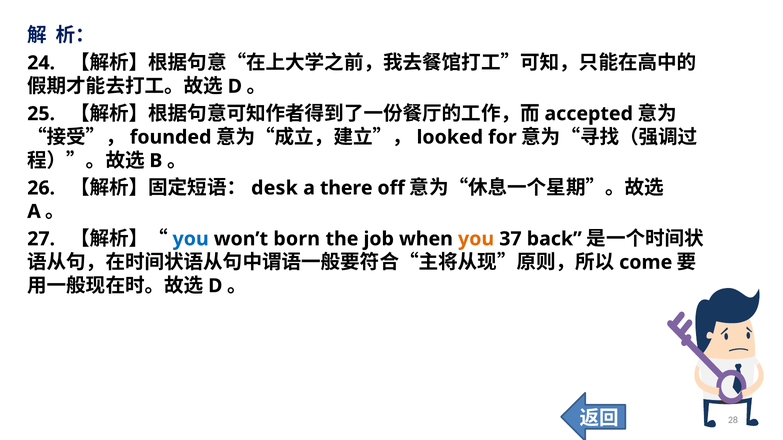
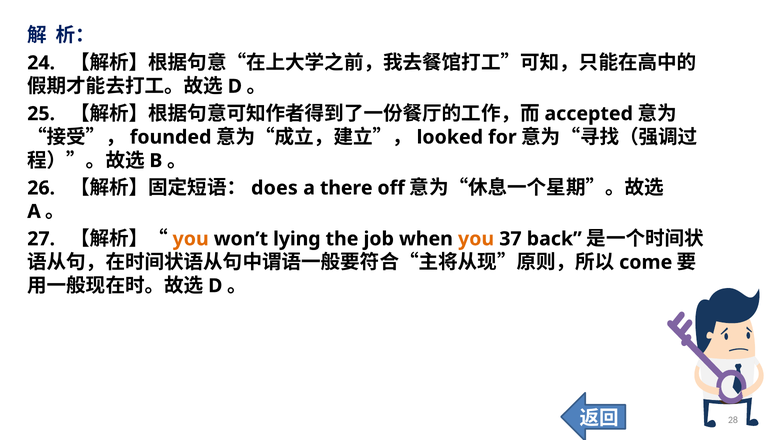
desk: desk -> does (274, 188)
you colour: blue -> orange (191, 239)
born: born -> lying (297, 239)
